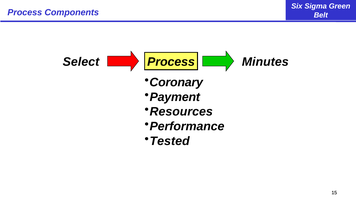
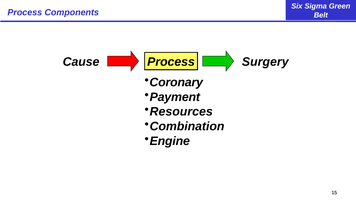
Select: Select -> Cause (81, 62)
Minutes: Minutes -> Surgery (265, 62)
Performance: Performance -> Combination (187, 126)
Tested: Tested -> Engine (170, 141)
